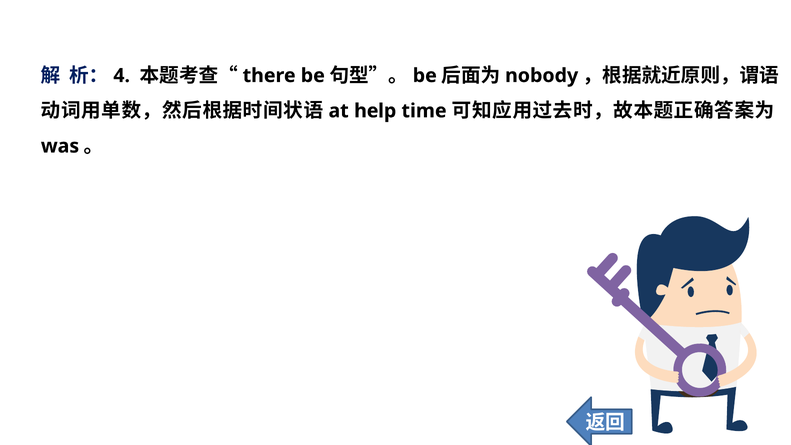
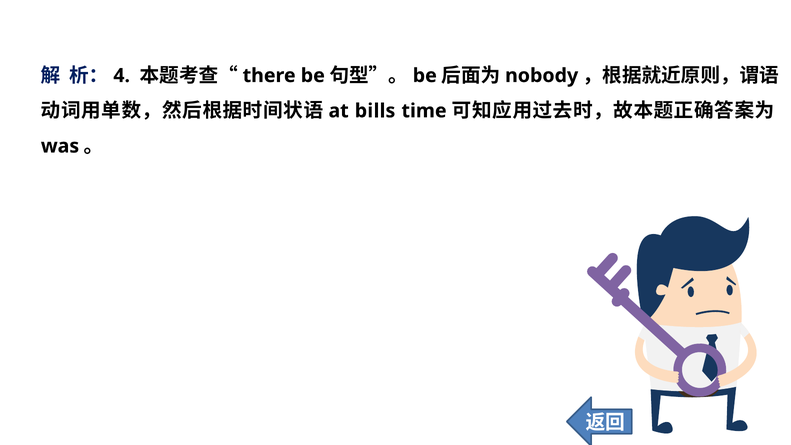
help: help -> bills (375, 111)
